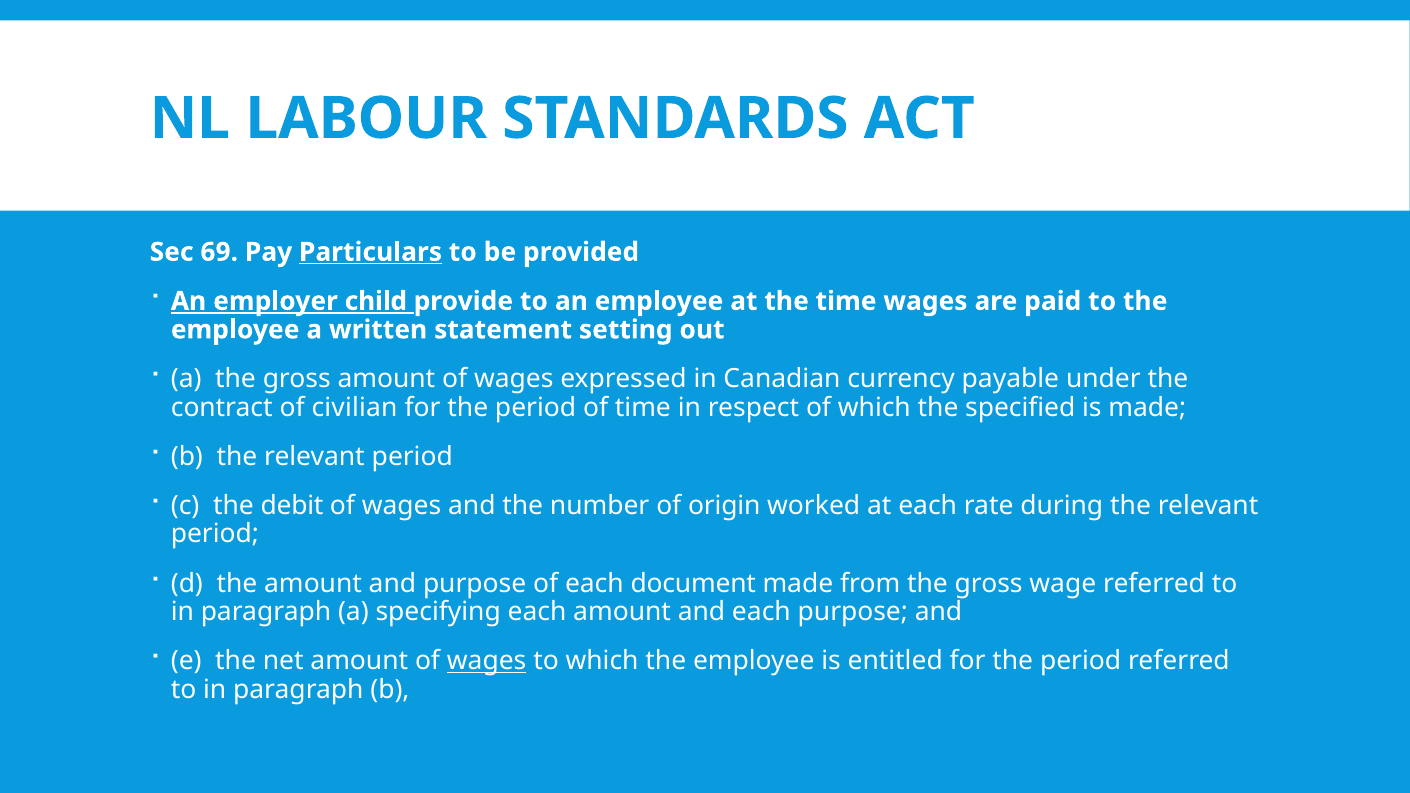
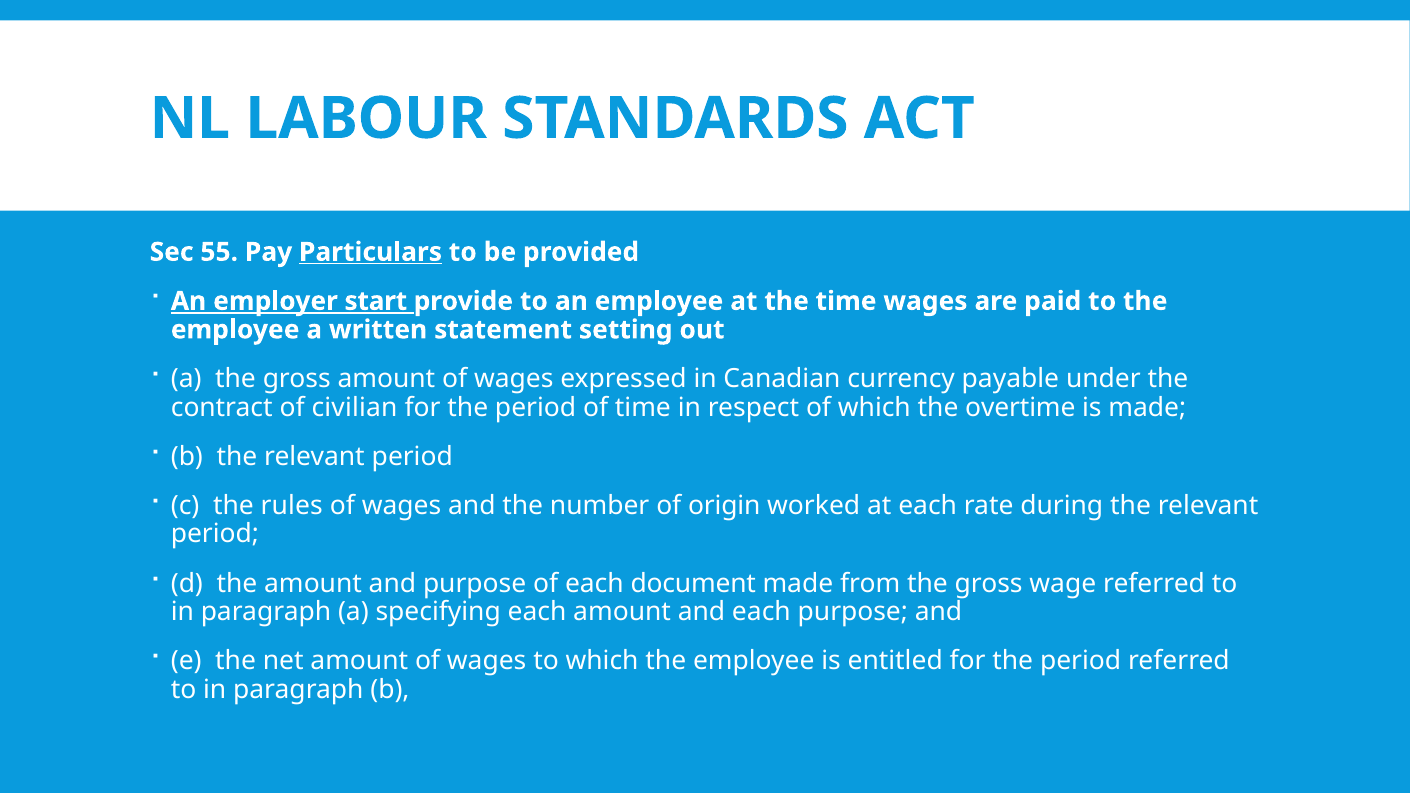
69: 69 -> 55 (219, 252)
child: child -> start (376, 301)
specified: specified -> overtime (1020, 407)
debit: debit -> rules (292, 506)
wages underline: present -> none (487, 661)
